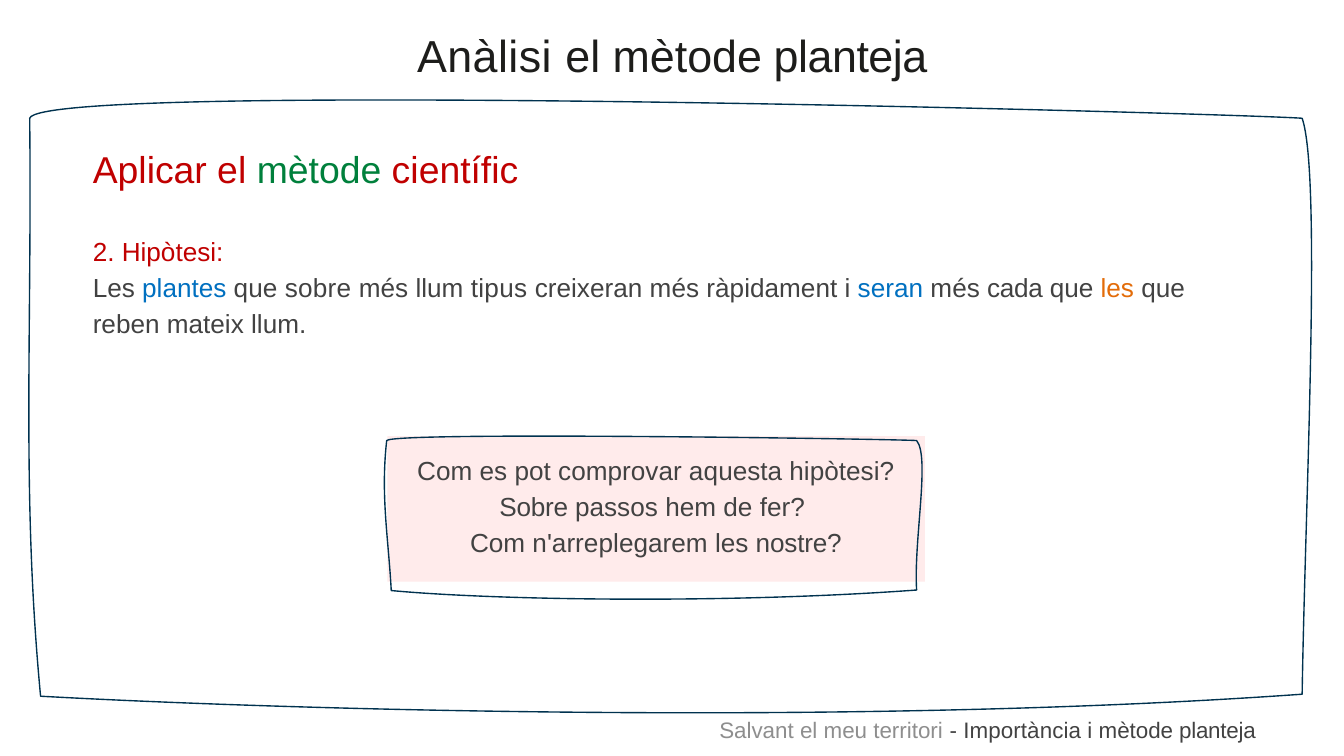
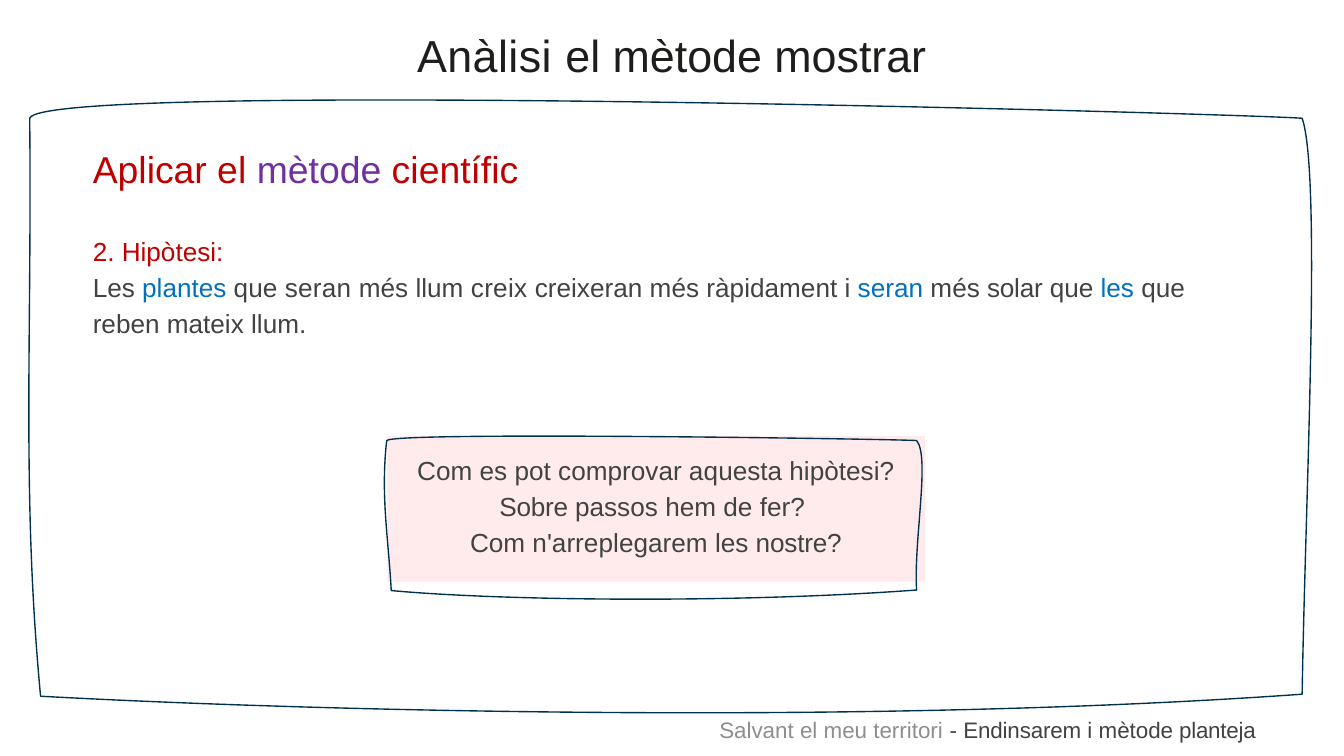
el mètode planteja: planteja -> mostrar (850, 58)
mètode colour: green -> purple (319, 171)
que sobre: sobre -> seran (318, 289)
tipus: tipus -> creix (499, 289)
cada: cada -> solar (1015, 289)
les colour: orange -> blue (1117, 289)
Importància: Importància -> Endinsarem (1022, 731)
